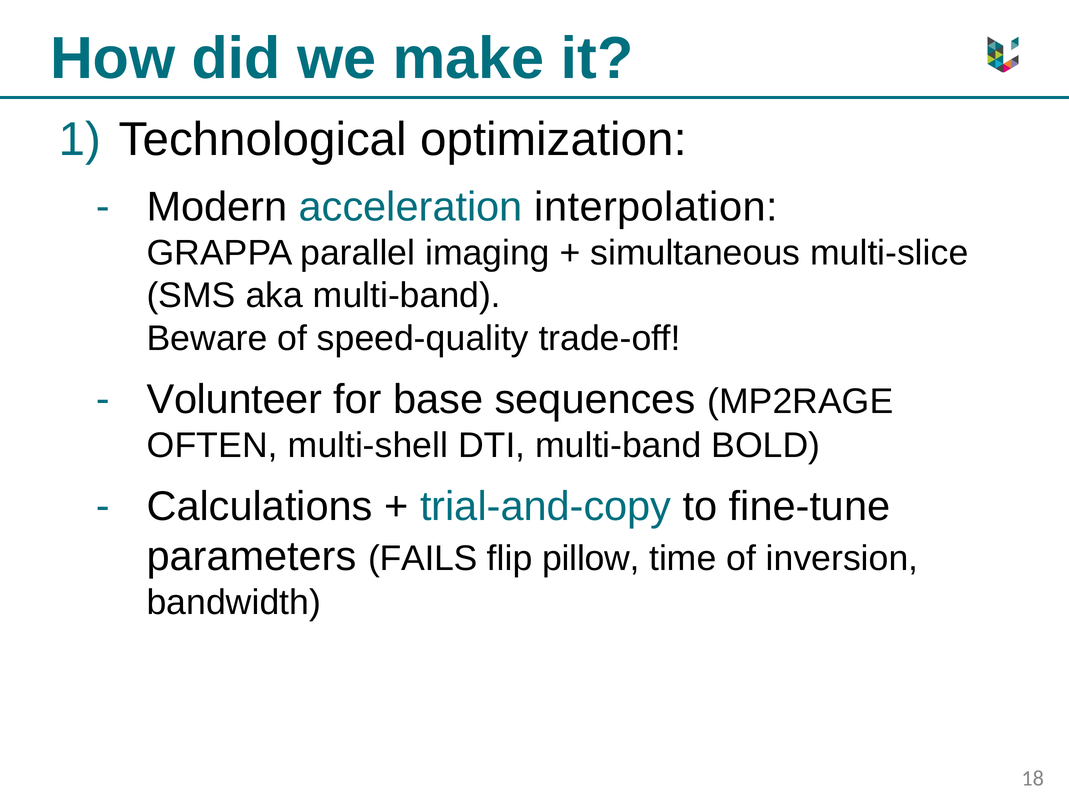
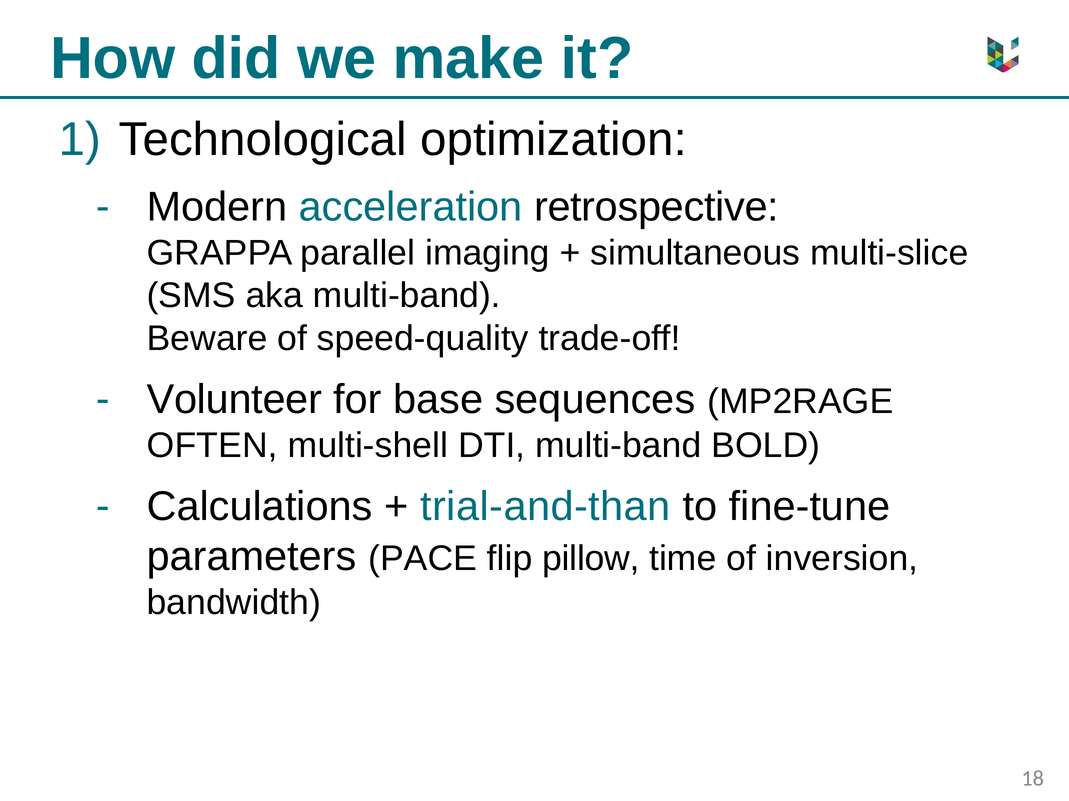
interpolation: interpolation -> retrospective (656, 207)
trial-and-copy: trial-and-copy -> trial-and-than (545, 507)
FAILS: FAILS -> PACE (423, 559)
